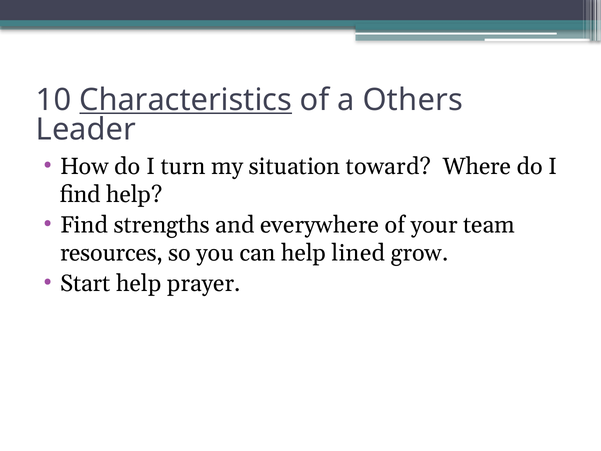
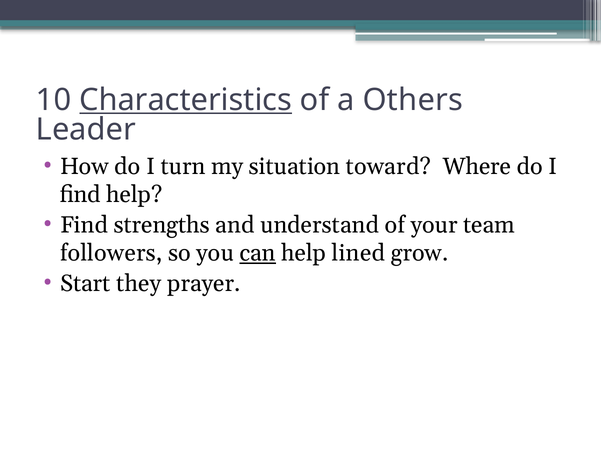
everywhere: everywhere -> understand (320, 225)
resources: resources -> followers (111, 253)
can underline: none -> present (258, 253)
Start help: help -> they (139, 283)
